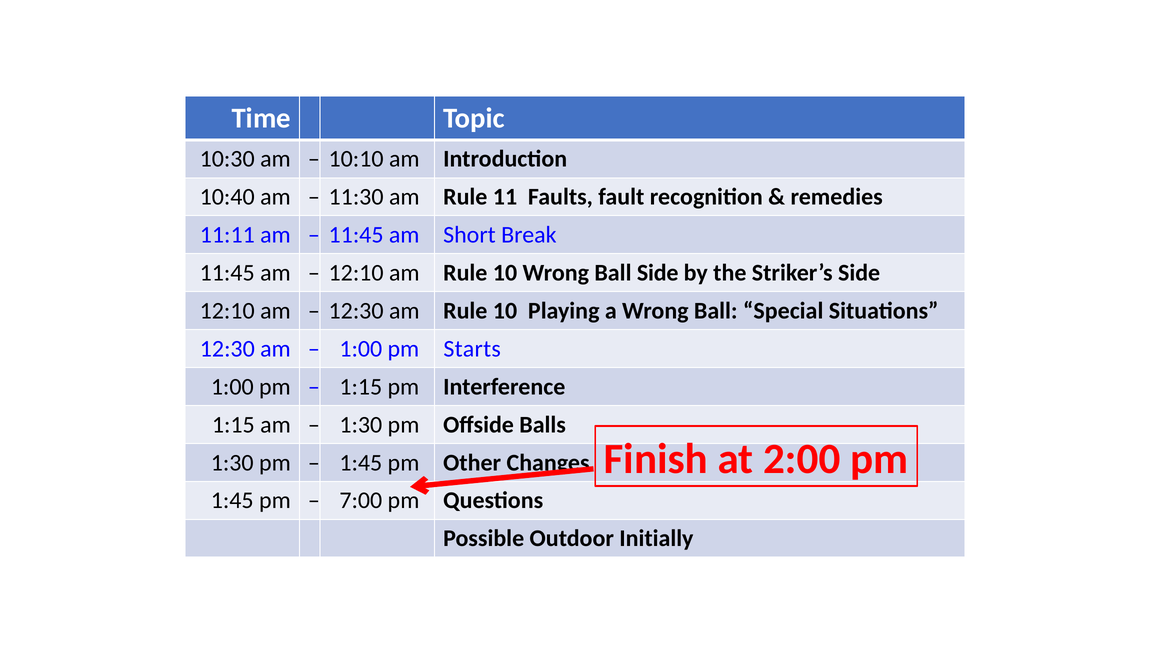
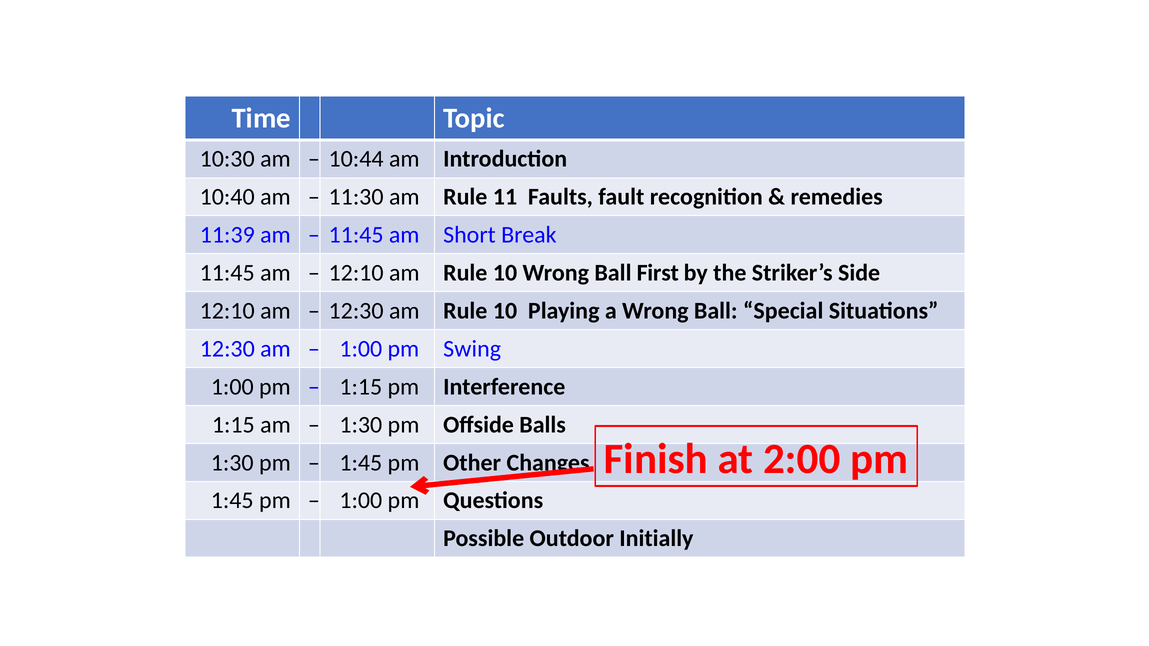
10:10: 10:10 -> 10:44 (356, 159)
11:11: 11:11 -> 11:39 (227, 235)
Ball Side: Side -> First (658, 273)
Starts: Starts -> Swing (472, 349)
7:00: 7:00 -> 1:00 (361, 501)
